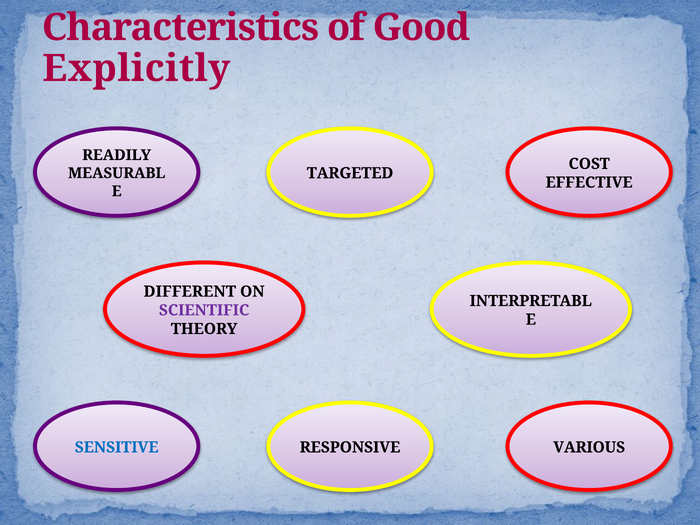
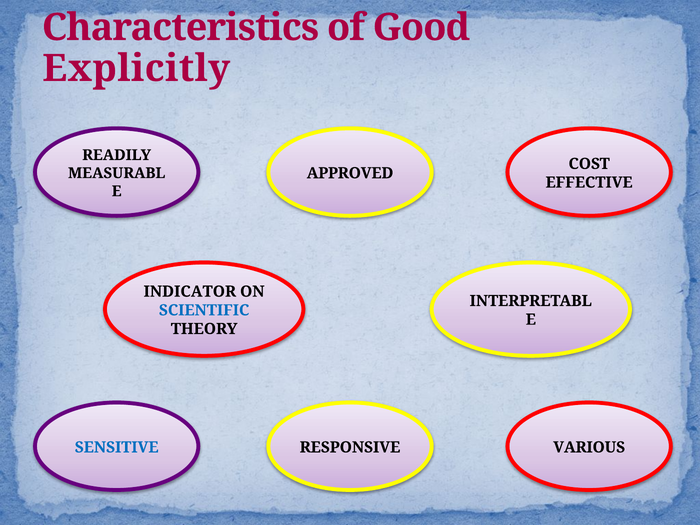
TARGETED: TARGETED -> APPROVED (350, 173)
DIFFERENT: DIFFERENT -> INDICATOR (190, 292)
SCIENTIFIC colour: purple -> blue (204, 310)
